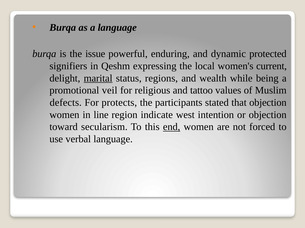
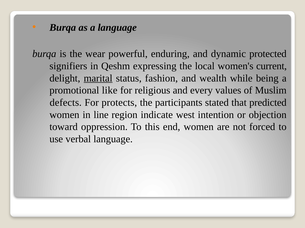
issue: issue -> wear (95, 54)
regions: regions -> fashion (161, 78)
veil: veil -> like (110, 91)
tattoo: tattoo -> every (201, 91)
that objection: objection -> predicted (268, 103)
secularism: secularism -> oppression (104, 127)
end underline: present -> none (172, 127)
